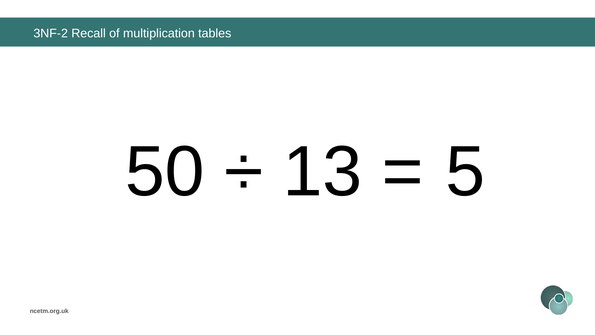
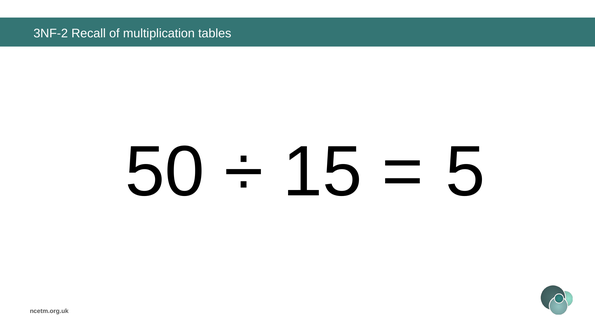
13: 13 -> 15 (323, 172)
